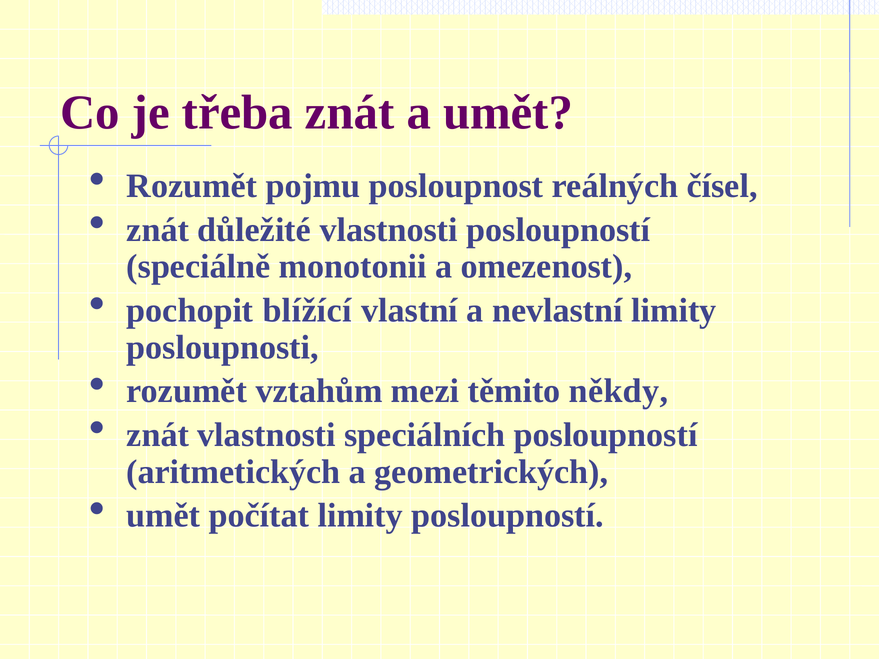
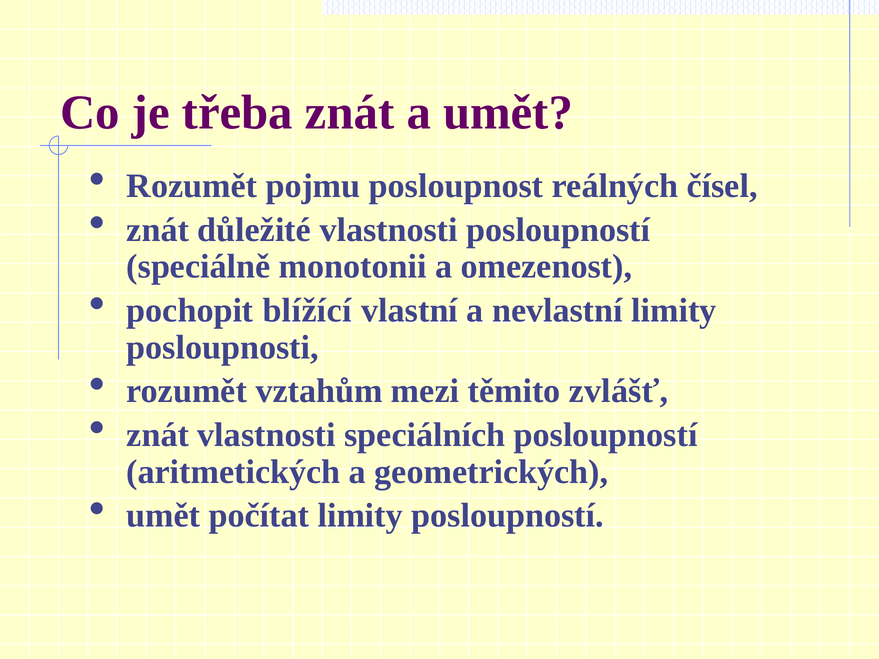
někdy: někdy -> zvlášť (619, 391)
